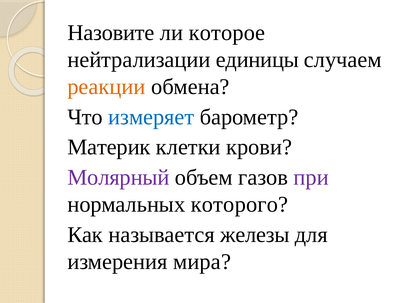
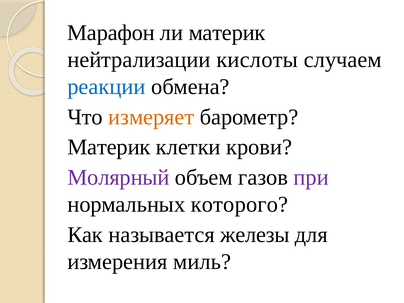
Назовите: Назовите -> Марафон (111, 33)
ли которое: которое -> материк (227, 33)
единицы: единицы -> кислоты (257, 60)
реакции colour: orange -> blue (106, 87)
измеряет colour: blue -> orange (151, 117)
мира: мира -> миль (202, 262)
